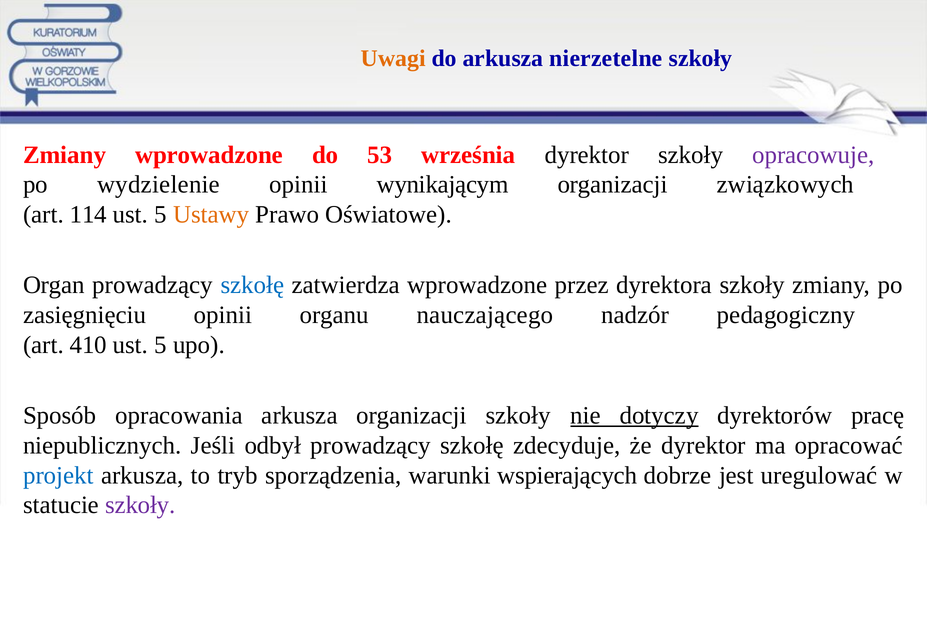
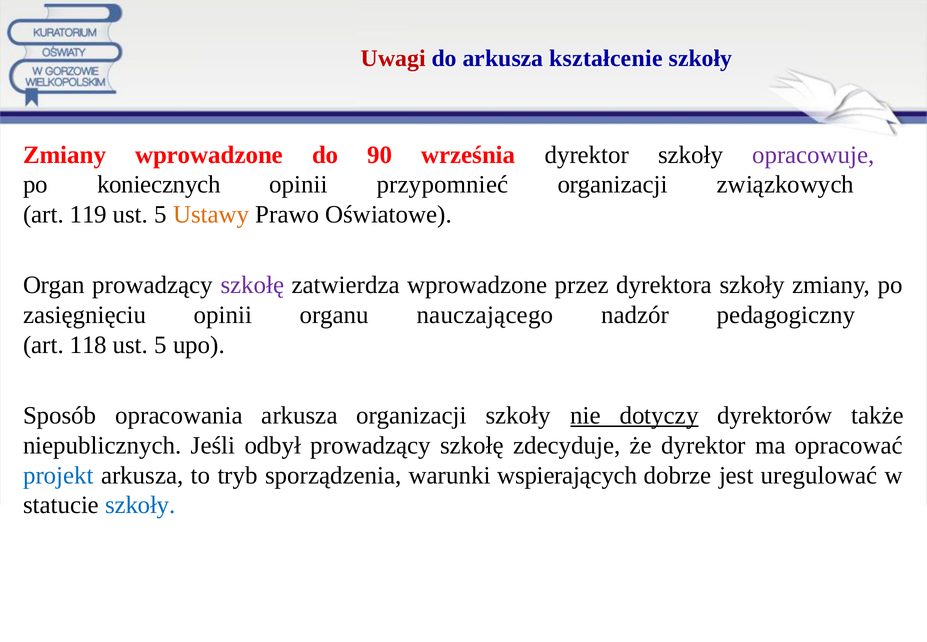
Uwagi colour: orange -> red (393, 58)
nierzetelne: nierzetelne -> kształcenie (606, 58)
53: 53 -> 90 (380, 155)
wydzielenie: wydzielenie -> koniecznych (159, 185)
wynikającym: wynikającym -> przypomnieć (442, 185)
114: 114 -> 119 (88, 215)
szkołę colour: blue -> purple (252, 285)
410: 410 -> 118 (88, 345)
pracę: pracę -> także (877, 415)
szkoły colour: purple -> blue (140, 505)
